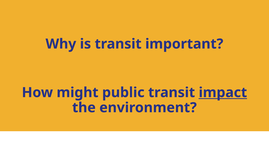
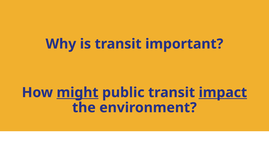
might underline: none -> present (78, 93)
